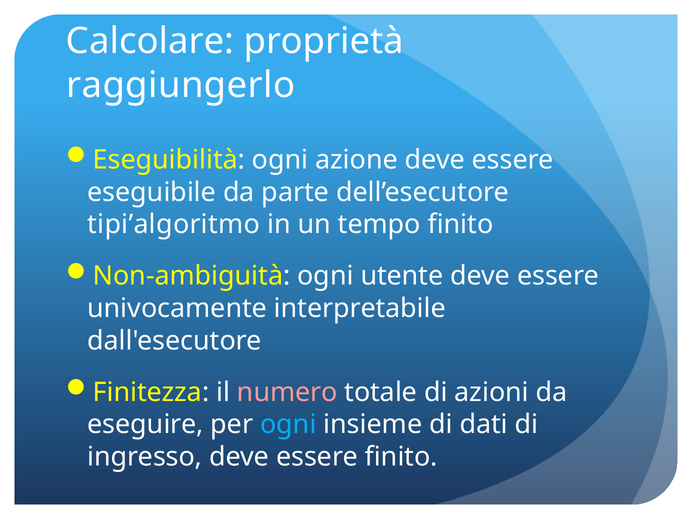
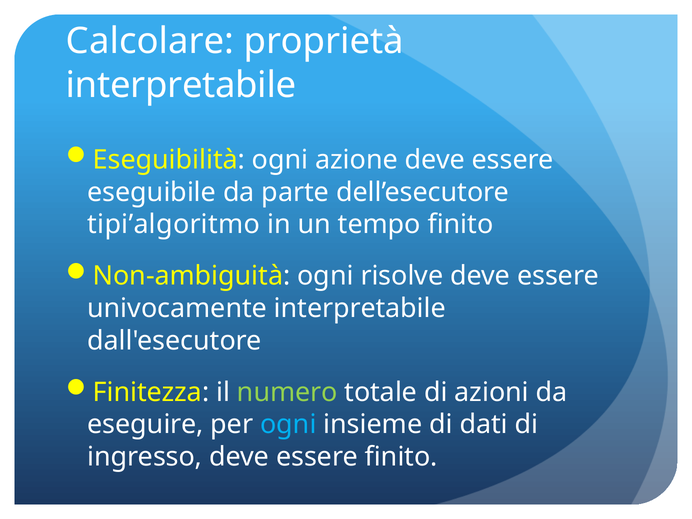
raggiungerlo: raggiungerlo -> interpretabile (181, 85)
utente: utente -> risolve (402, 276)
numero colour: pink -> light green (287, 392)
